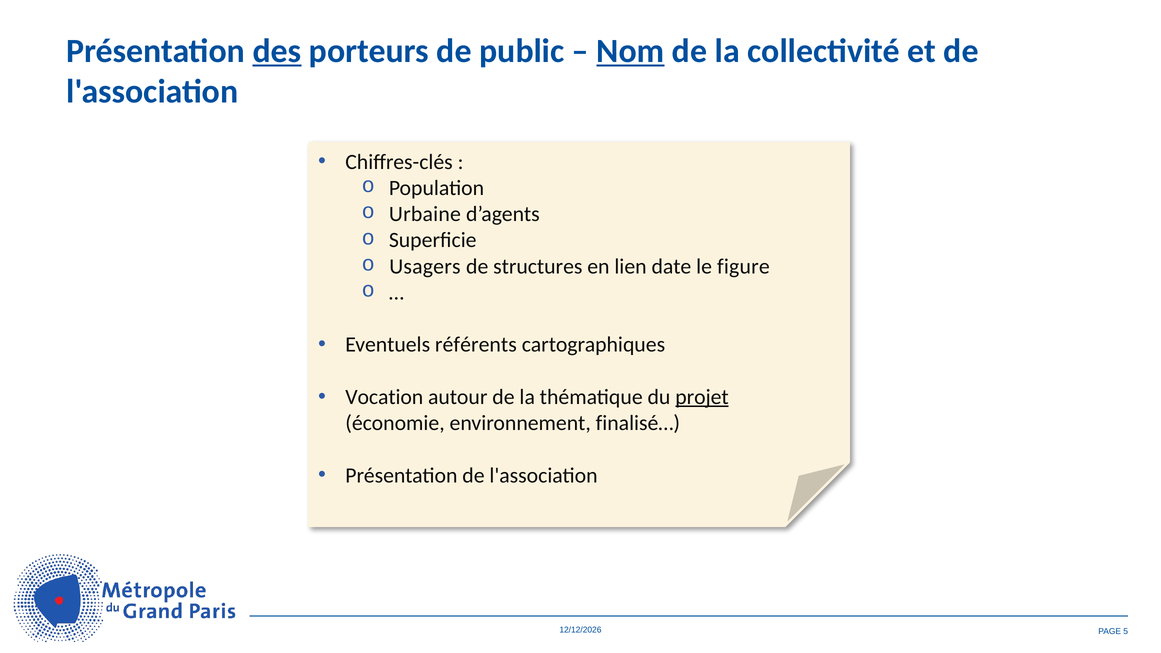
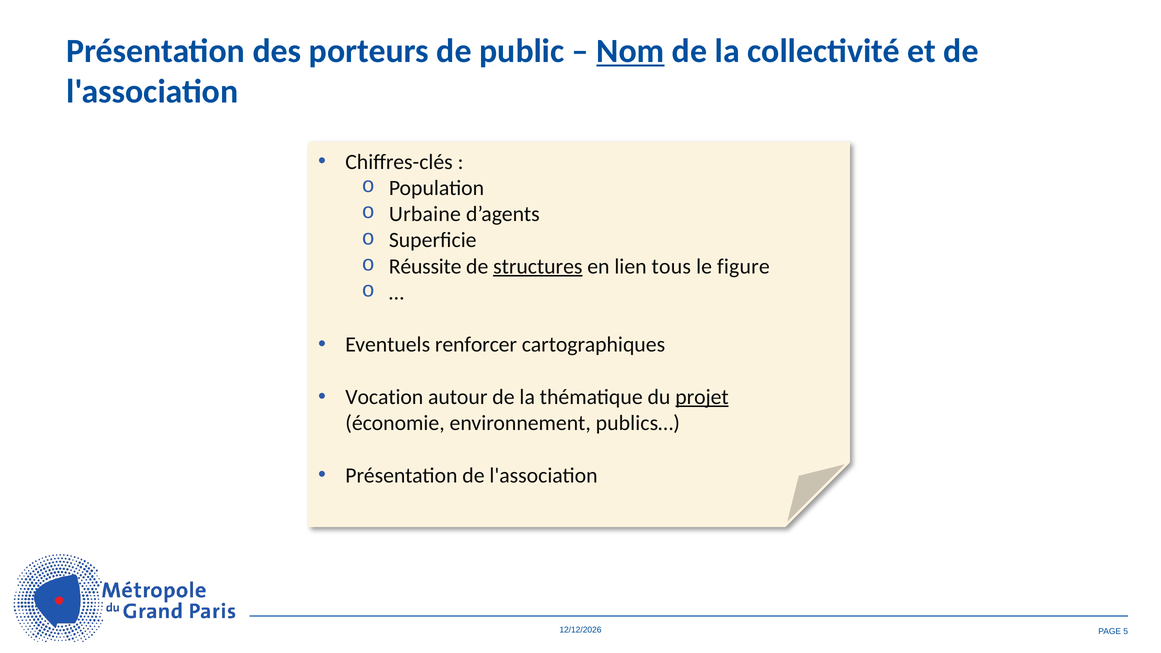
des underline: present -> none (277, 51)
Usagers: Usagers -> Réussite (425, 266)
structures underline: none -> present (538, 266)
date: date -> tous (671, 266)
référents: référents -> renforcer (476, 345)
finalisé…: finalisé… -> publics… (638, 423)
